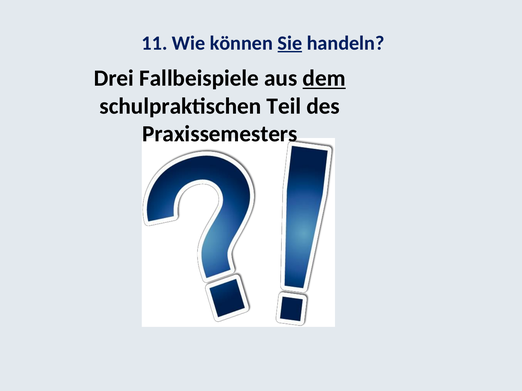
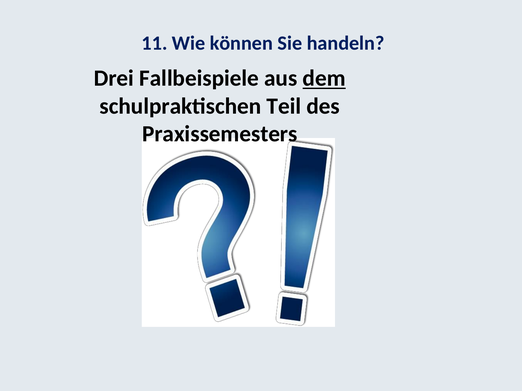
Sie underline: present -> none (290, 43)
